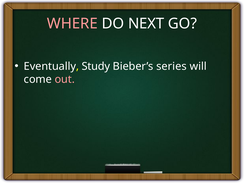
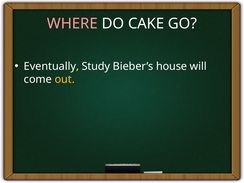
NEXT: NEXT -> CAKE (146, 24)
series: series -> house (172, 66)
out colour: pink -> yellow (65, 79)
